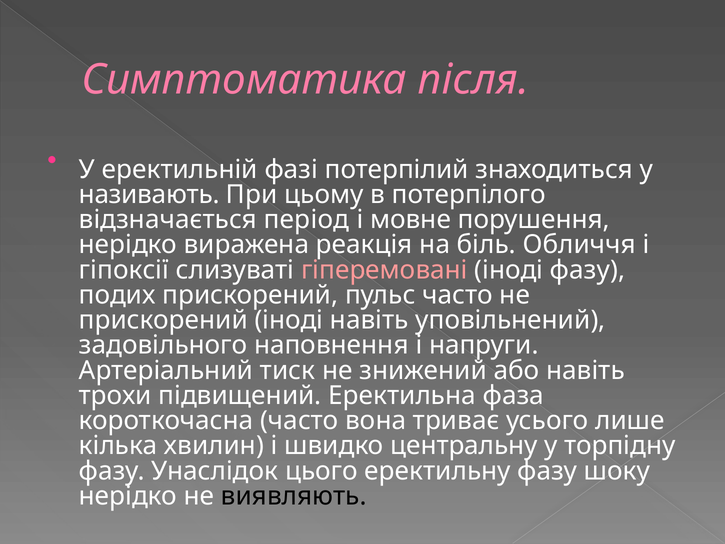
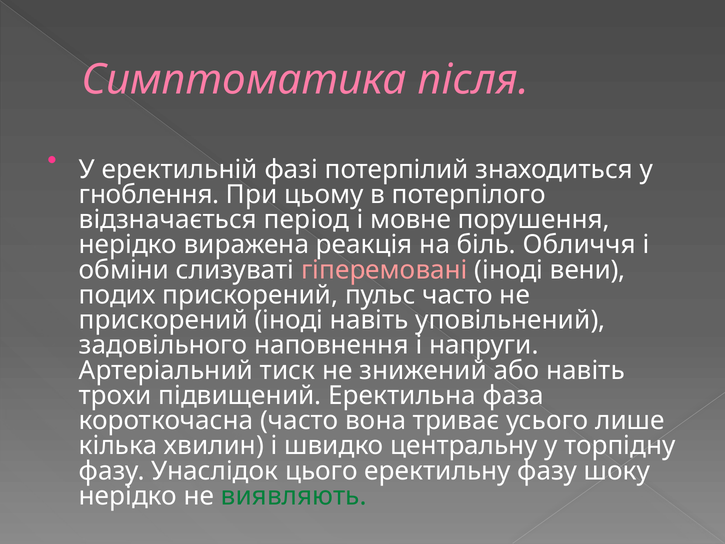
називають: називають -> гноблення (149, 194)
гіпоксії: гіпоксії -> обміни (124, 270)
іноді фазу: фазу -> вени (588, 270)
виявляють colour: black -> green (294, 496)
